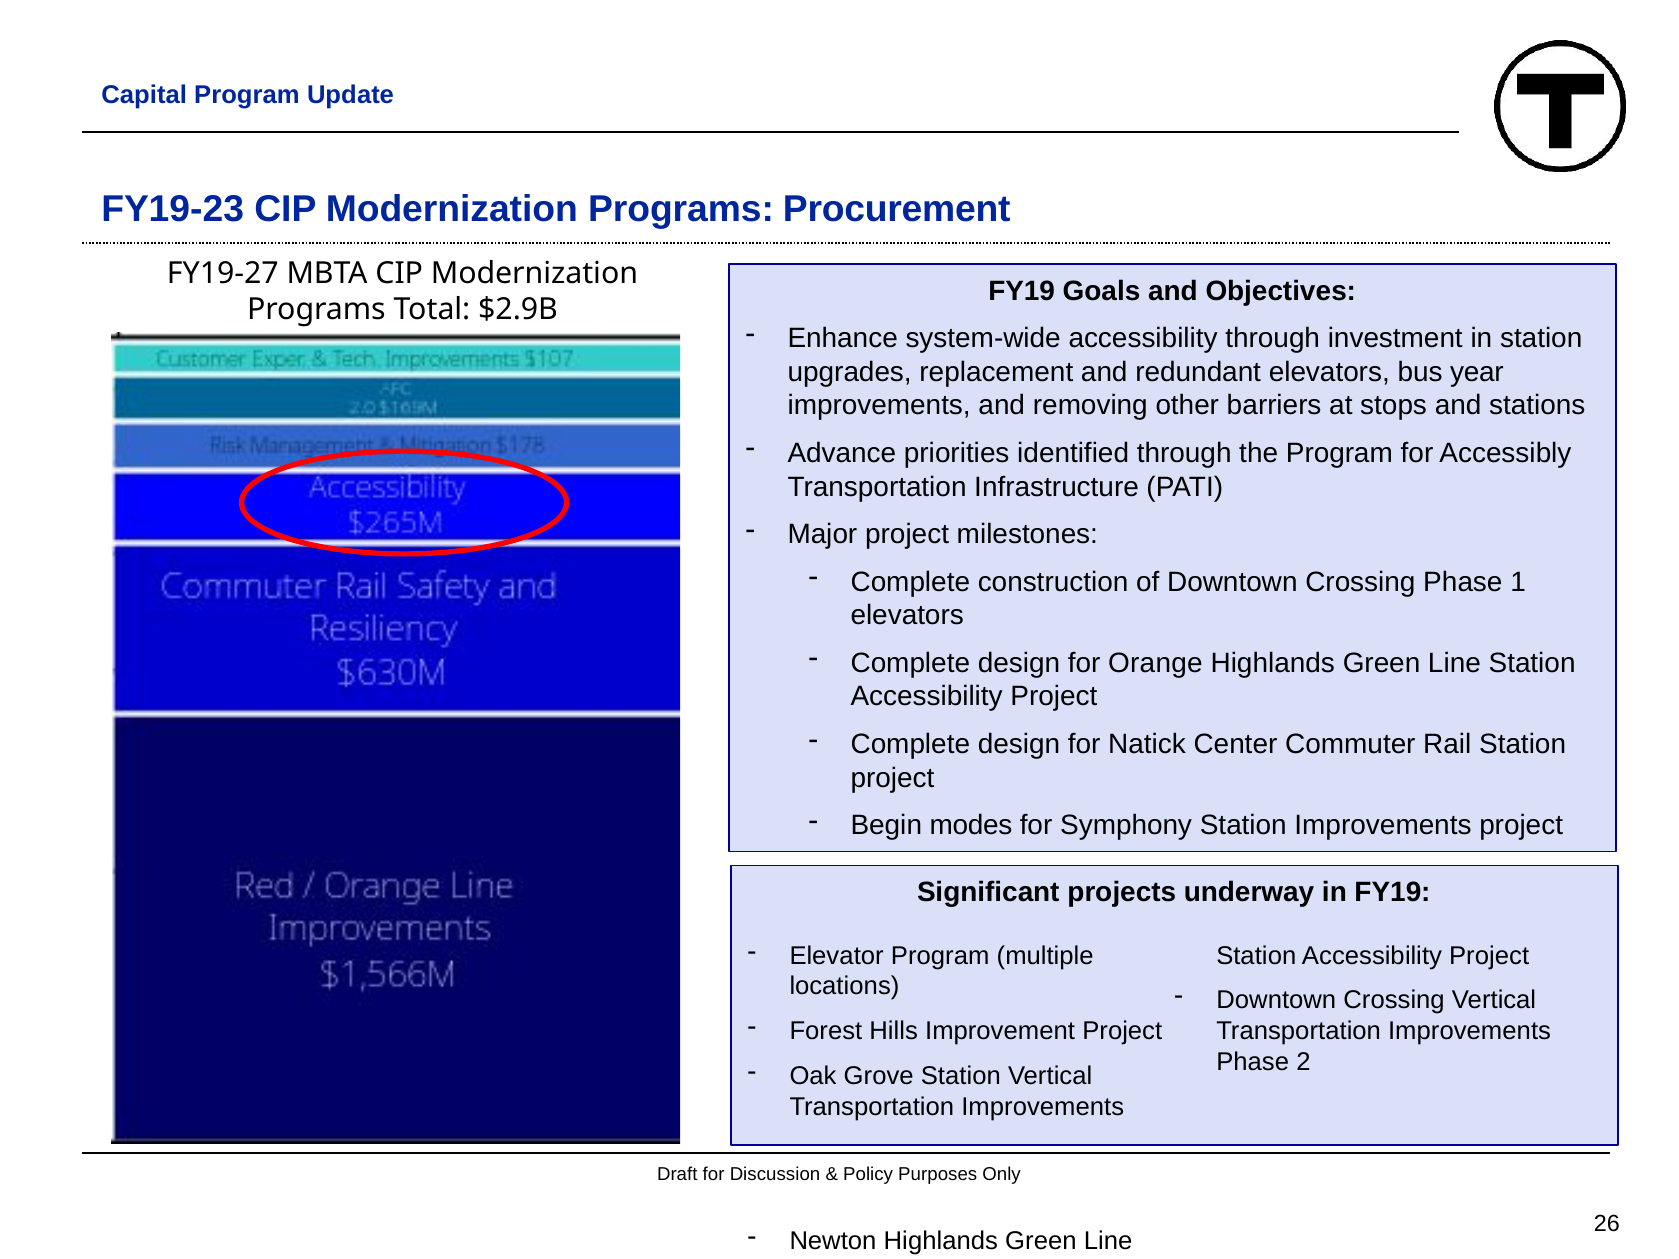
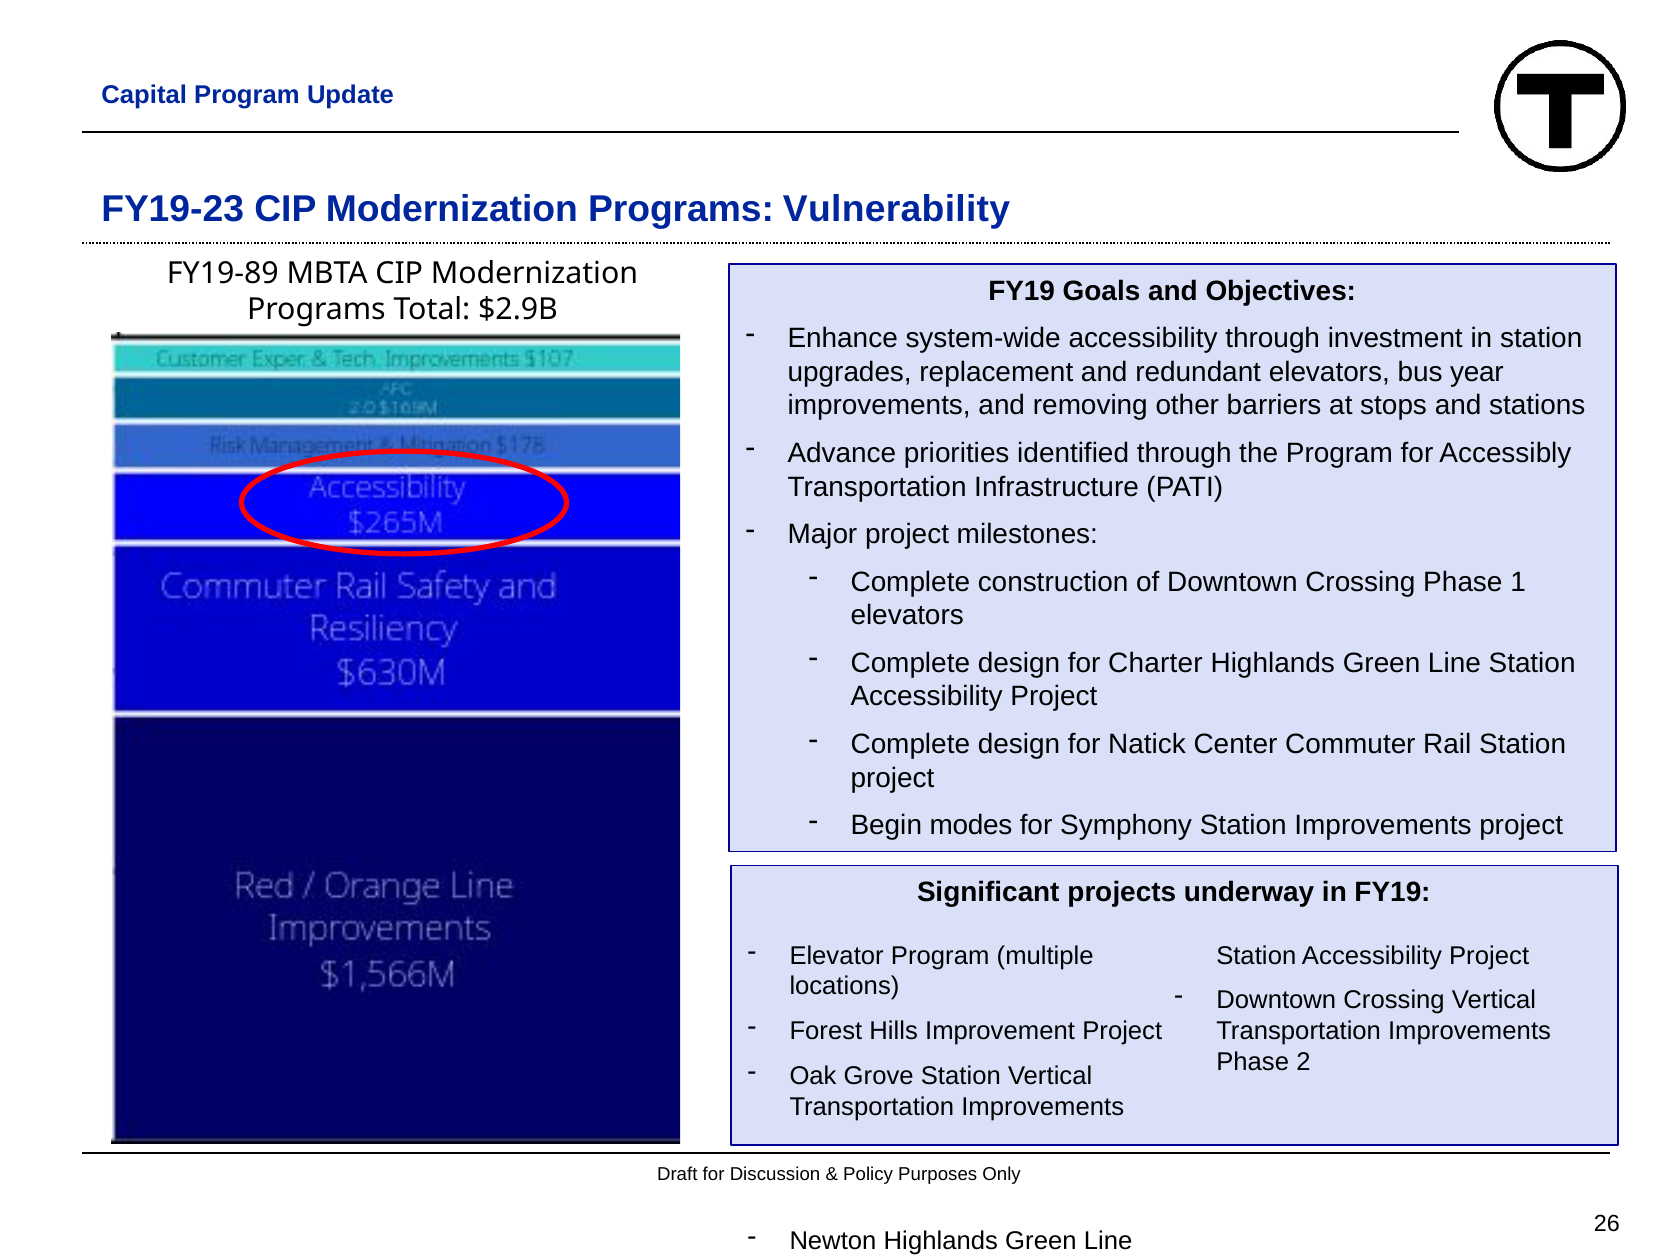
Procurement: Procurement -> Vulnerability (897, 210)
FY19-27: FY19-27 -> FY19-89 (223, 273)
Orange: Orange -> Charter (1155, 663)
